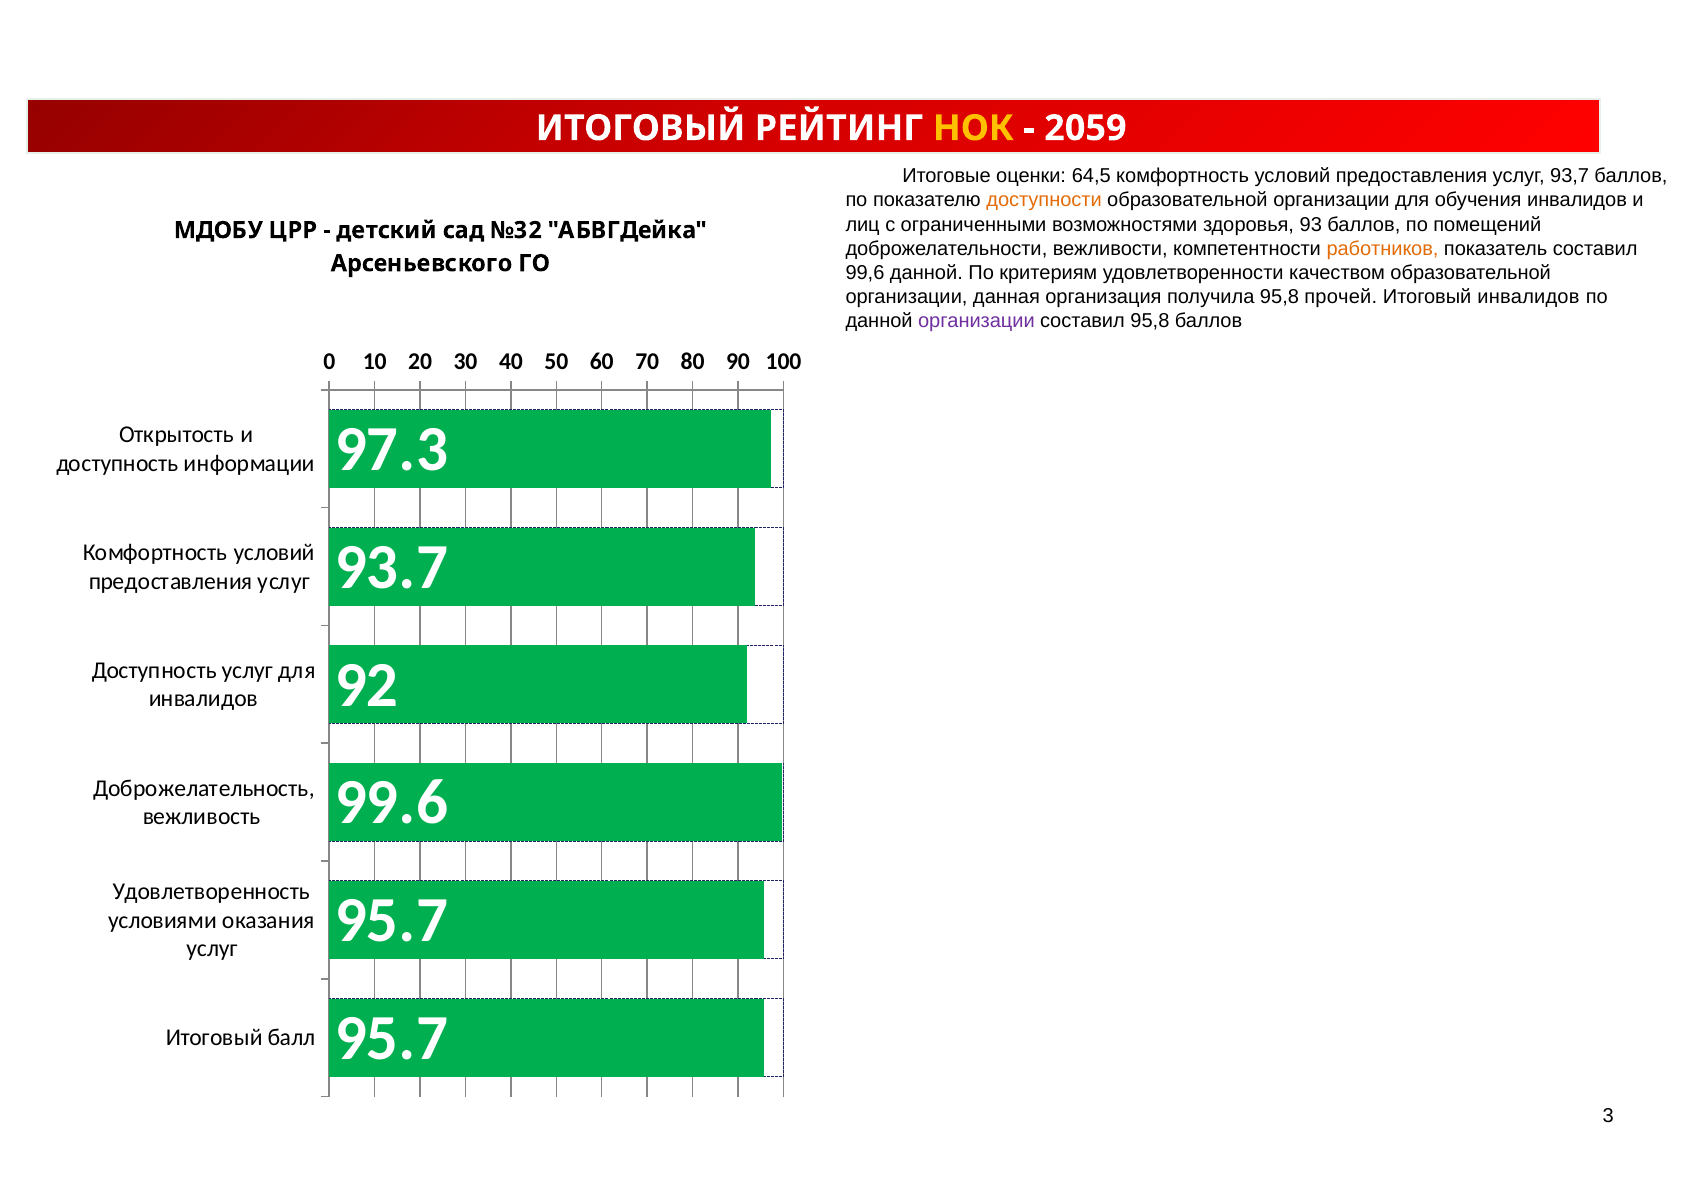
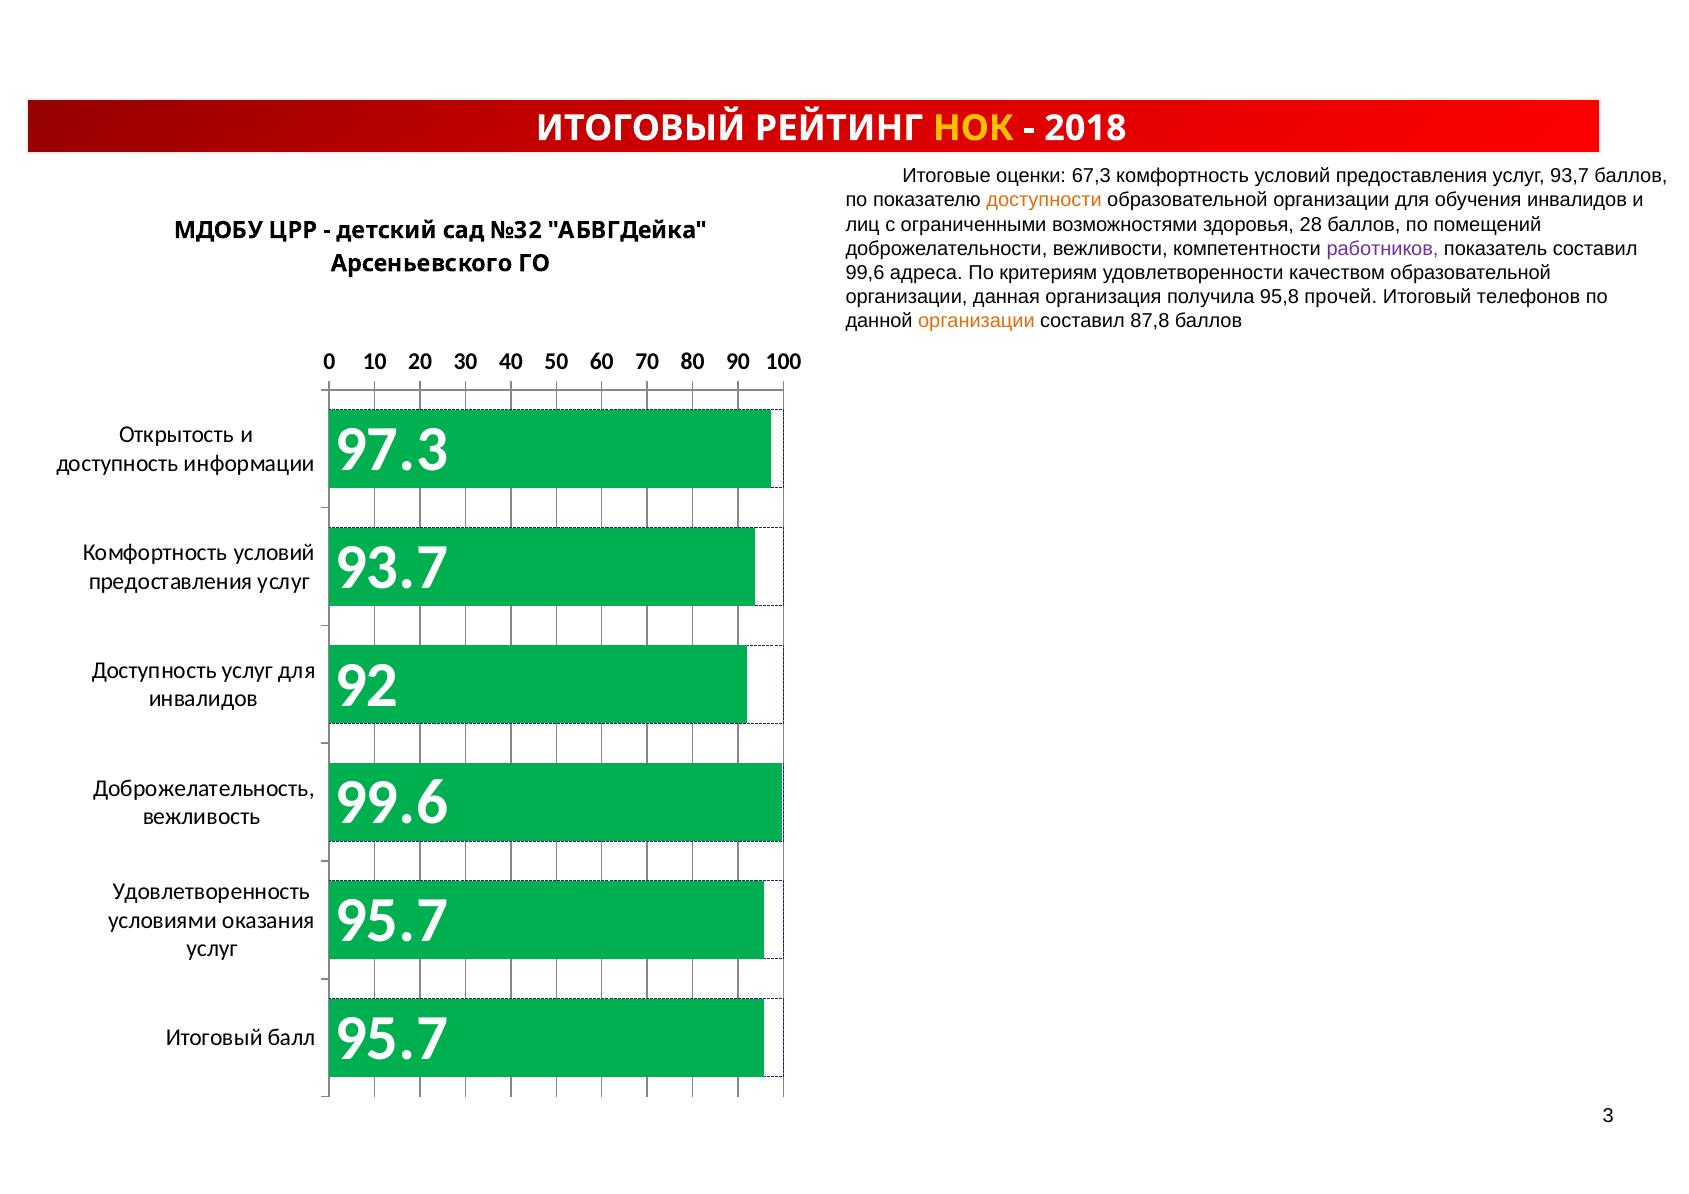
2059: 2059 -> 2018 (1085, 128)
64,5: 64,5 -> 67,3 (1091, 176)
93: 93 -> 28 (1311, 225)
работников colour: orange -> purple (1382, 249)
99,6 данной: данной -> адреса (926, 273)
Итоговый инвалидов: инвалидов -> телефонов (1529, 297)
организации colour: purple -> orange (976, 321)
составил 95,8: 95,8 -> 87,8 (1150, 321)
